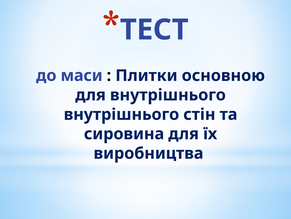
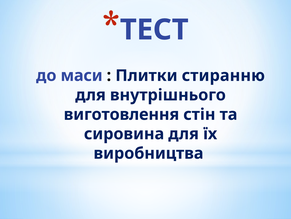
основною: основною -> стиранню (223, 75)
внутрішнього: внутрішнього -> виготовлення (121, 114)
